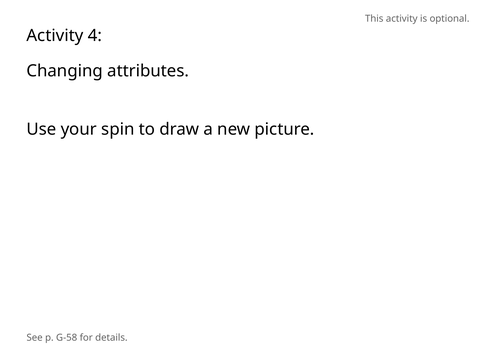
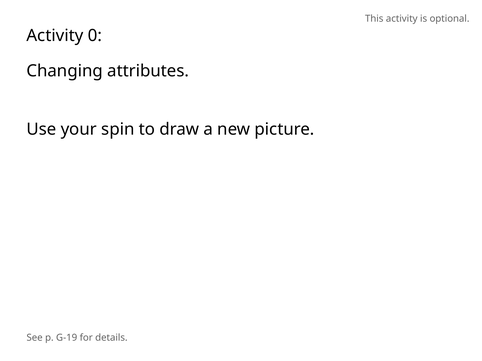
4: 4 -> 0 (95, 36)
G-58: G-58 -> G-19 (67, 338)
